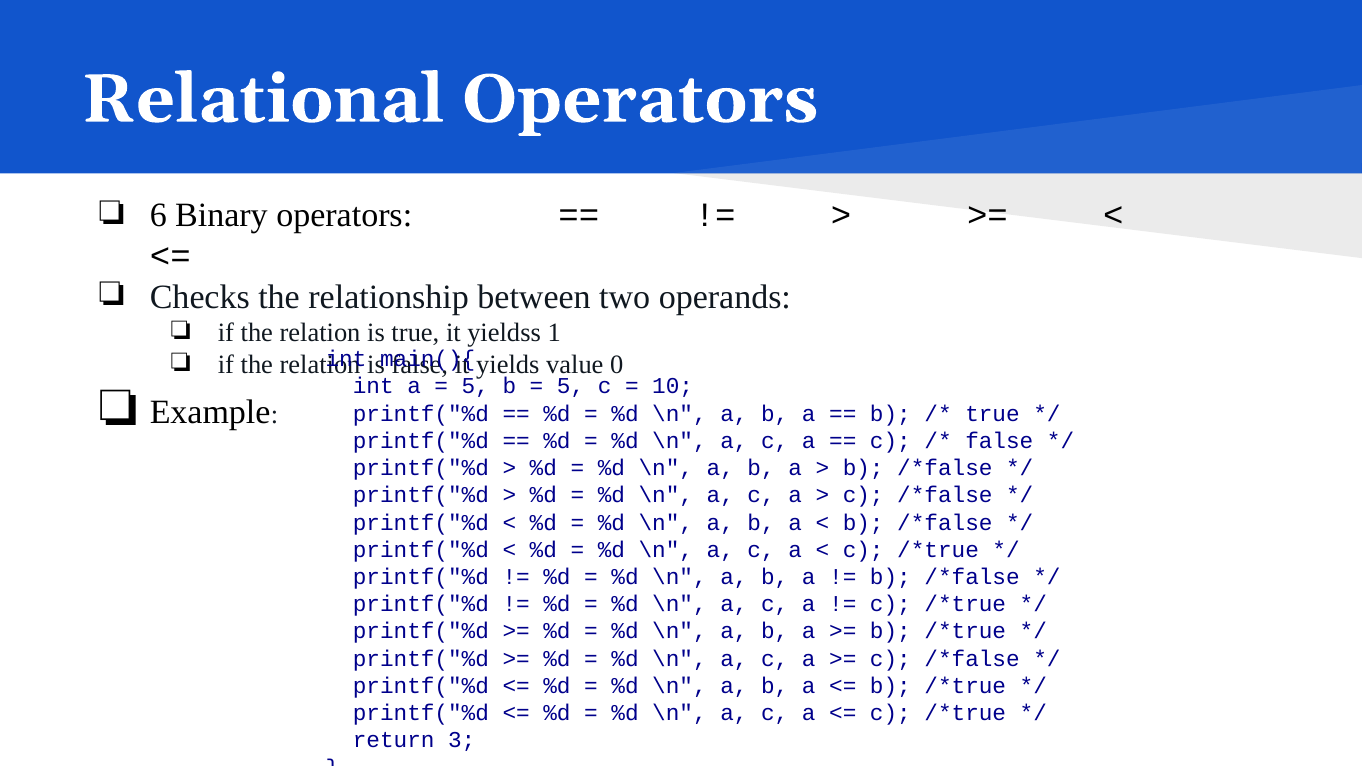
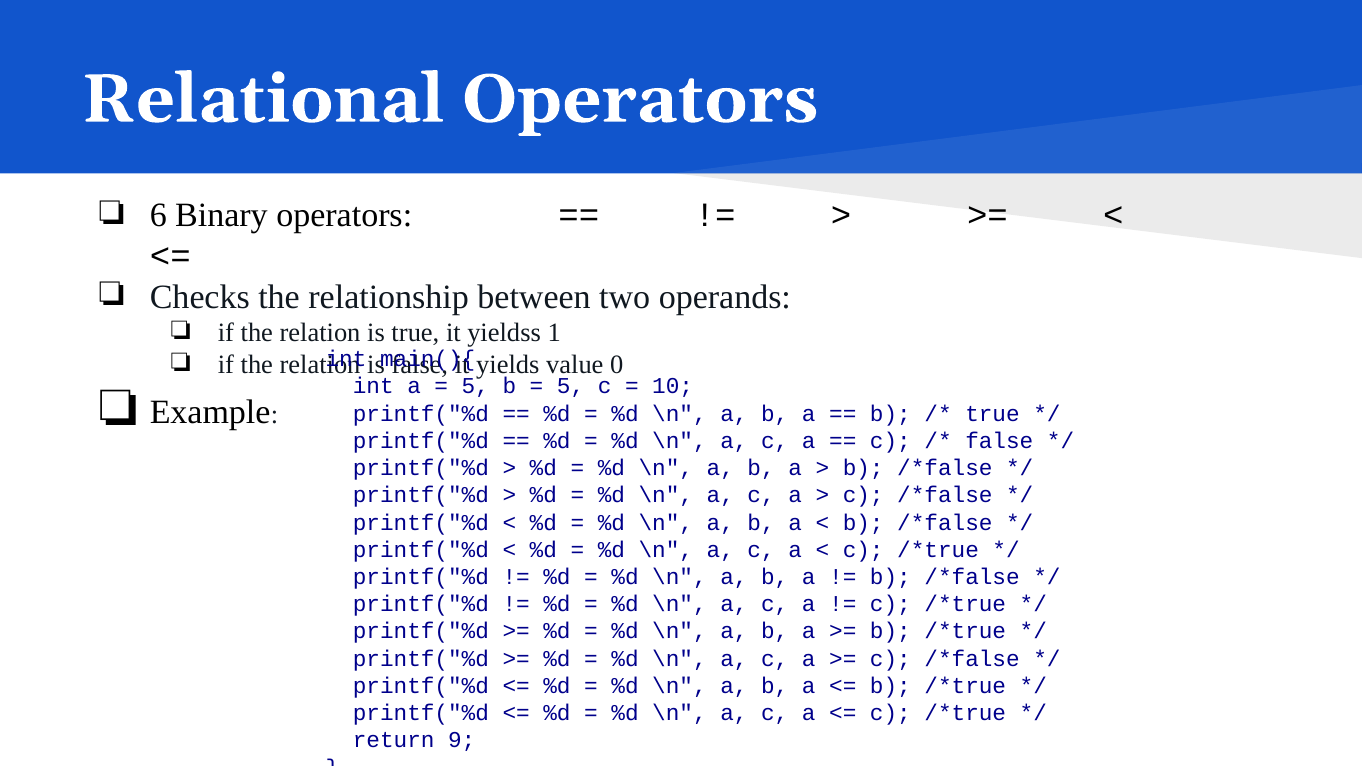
3: 3 -> 9 (462, 741)
